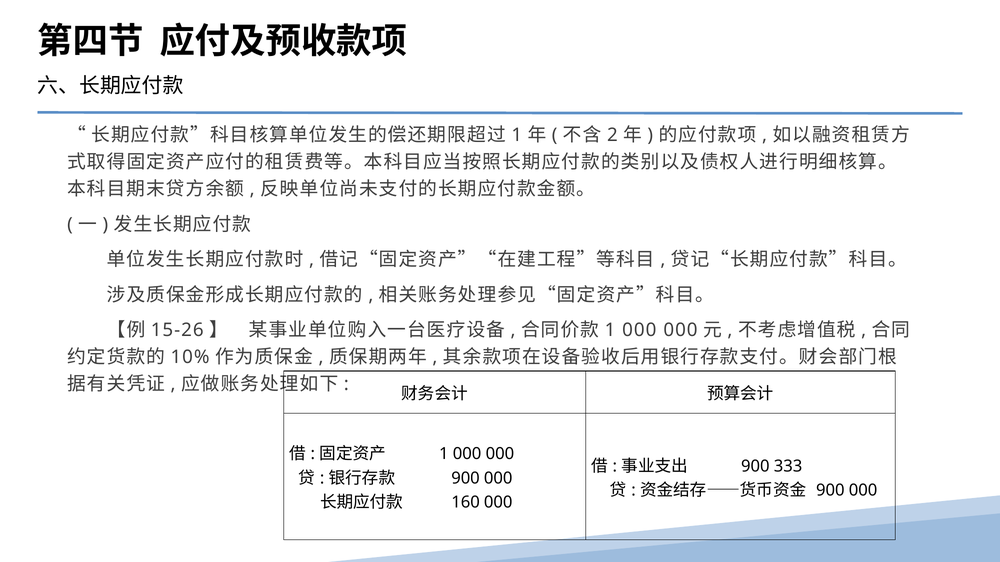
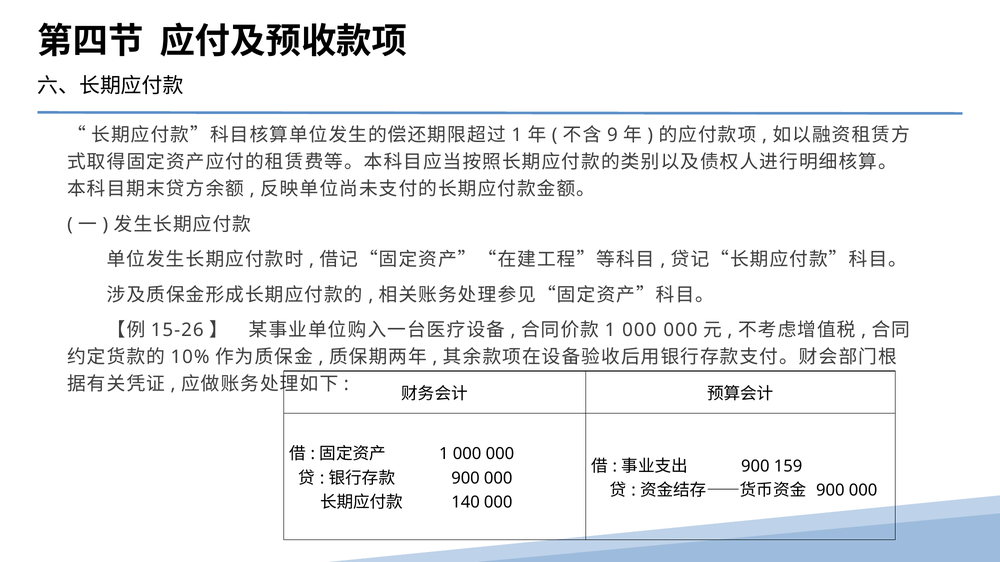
2: 2 -> 9 (612, 135)
333: 333 -> 159 (788, 466)
160: 160 -> 140 (466, 503)
